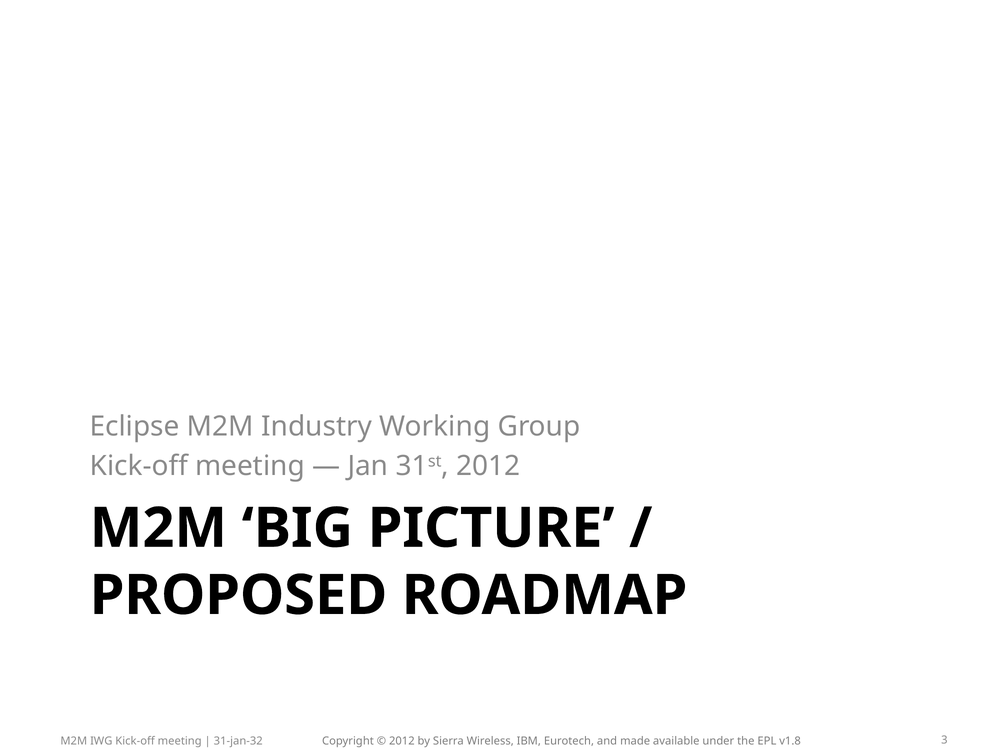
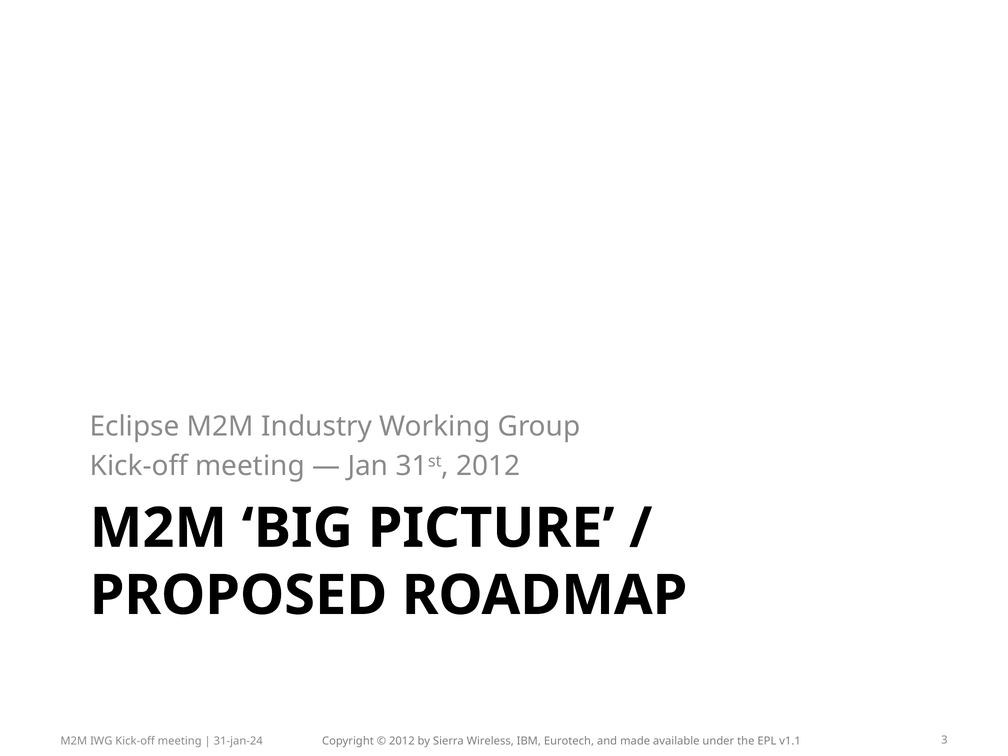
31-jan-32: 31-jan-32 -> 31-jan-24 (238, 741)
v1.8: v1.8 -> v1.1 (790, 741)
